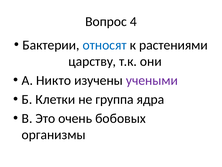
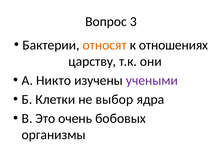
4: 4 -> 3 (133, 21)
относят colour: blue -> orange (105, 45)
растениями: растениями -> отношениях (173, 45)
группа: группа -> выбор (114, 99)
